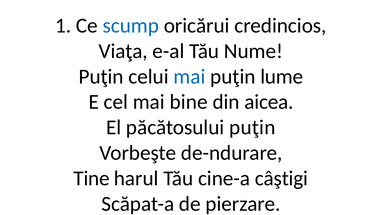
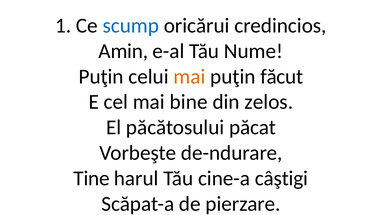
Viaţa: Viaţa -> Amin (123, 51)
mai colour: blue -> orange (189, 76)
lume: lume -> făcut (282, 76)
aicea: aicea -> zelos (269, 102)
păcătosului puţin: puţin -> păcat (253, 127)
